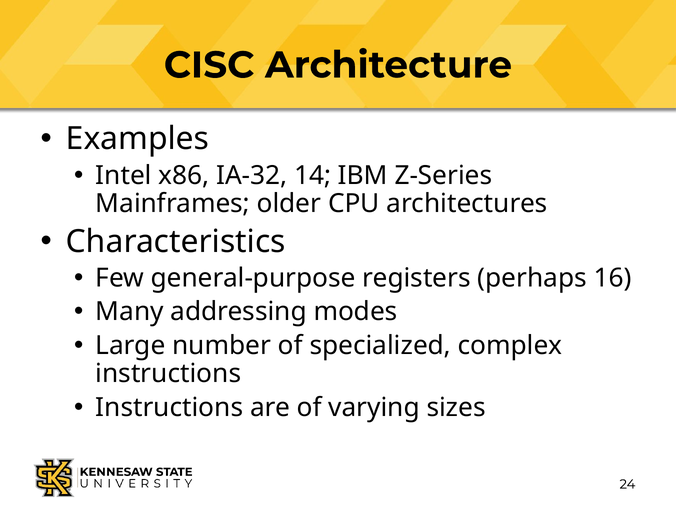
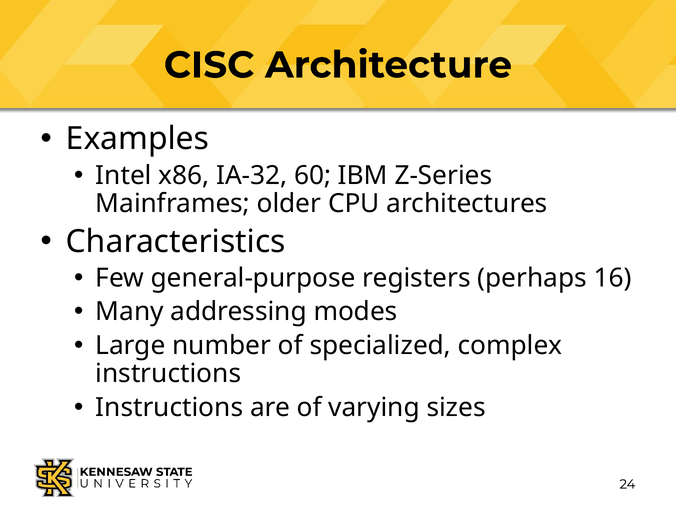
14: 14 -> 60 (313, 175)
